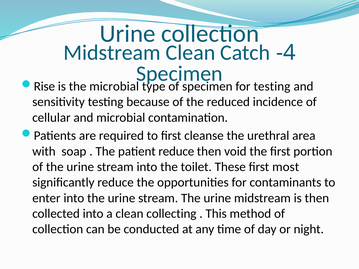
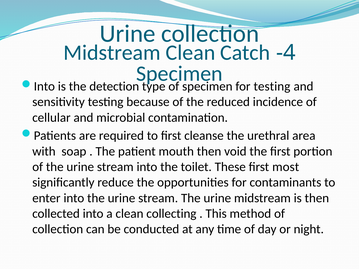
Rise: Rise -> Into (44, 86)
the microbial: microbial -> detection (114, 86)
patient reduce: reduce -> mouth (176, 151)
